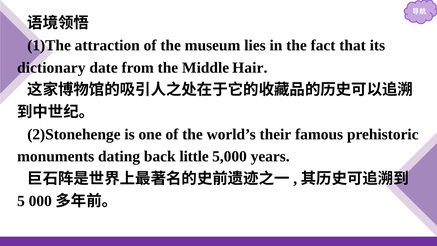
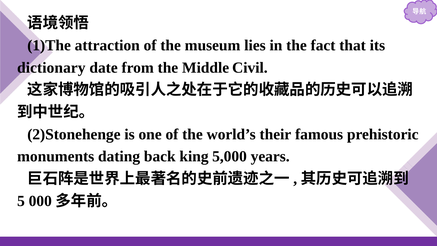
Hair: Hair -> Civil (250, 68)
little: little -> king (194, 156)
